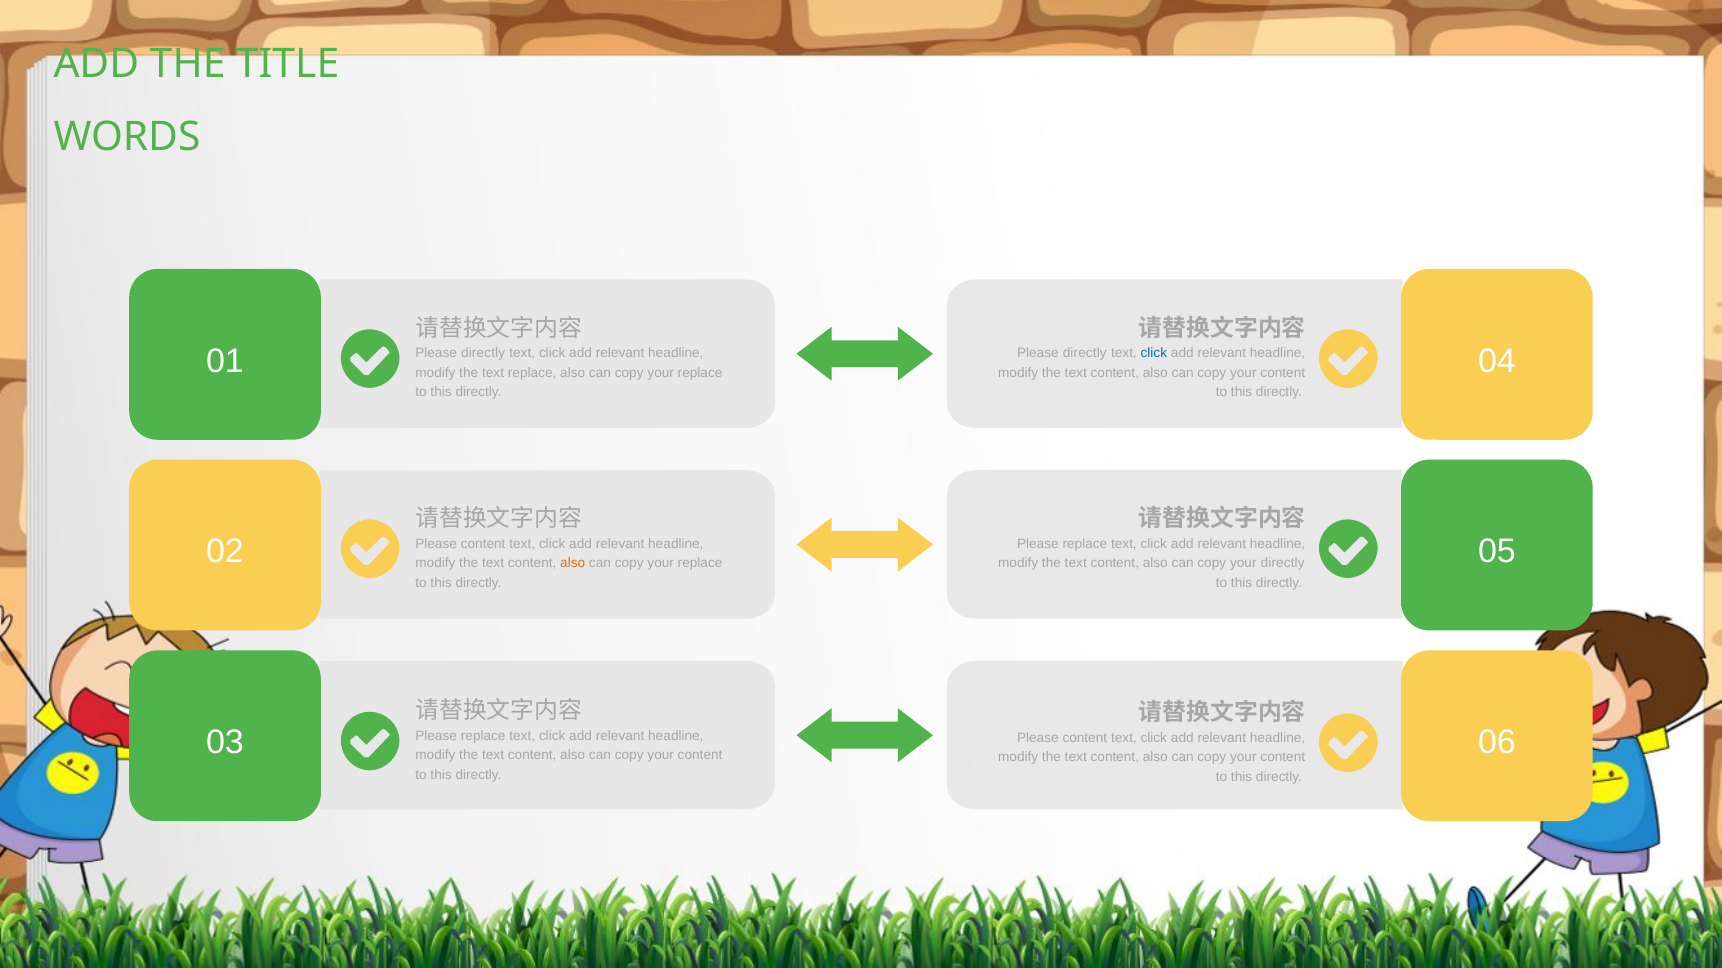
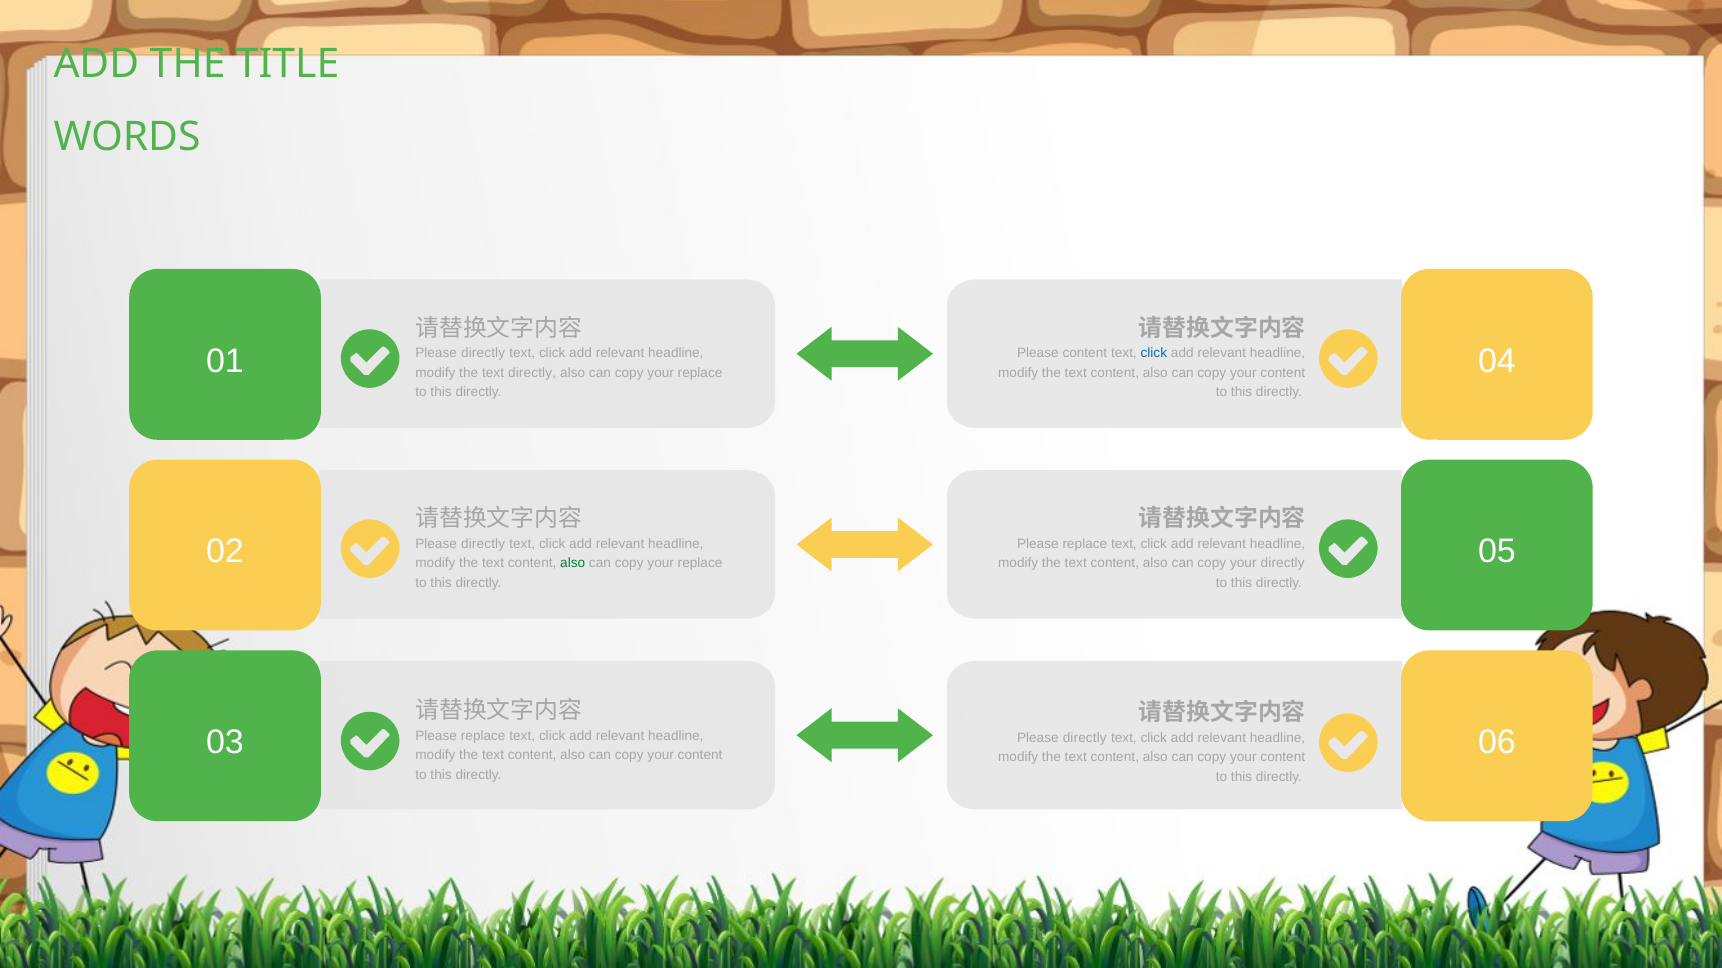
directly: directly -> content (1085, 354)
text replace: replace -> directly (532, 373)
content: content -> directly (483, 544)
also colour: orange -> green (573, 563)
content: content -> directly (1085, 738)
